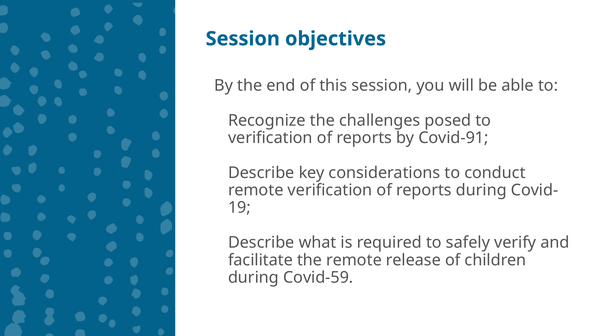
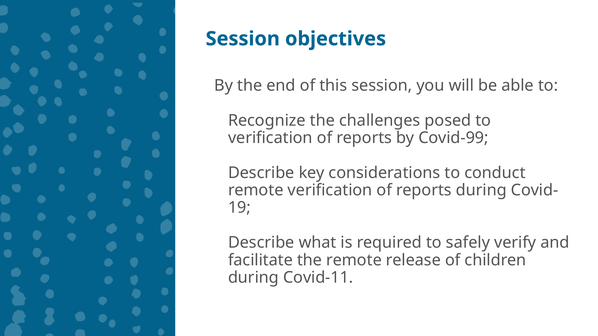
Covid-91: Covid-91 -> Covid-99 (453, 138)
Covid-59: Covid-59 -> Covid-11 (318, 278)
